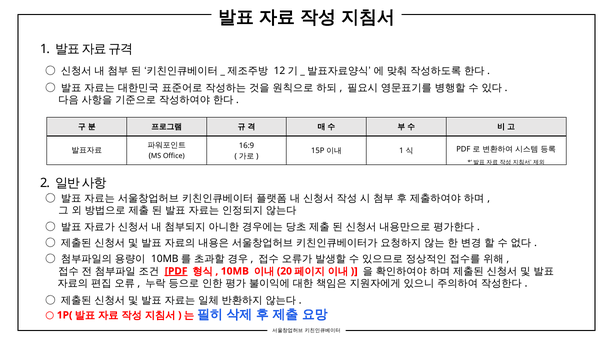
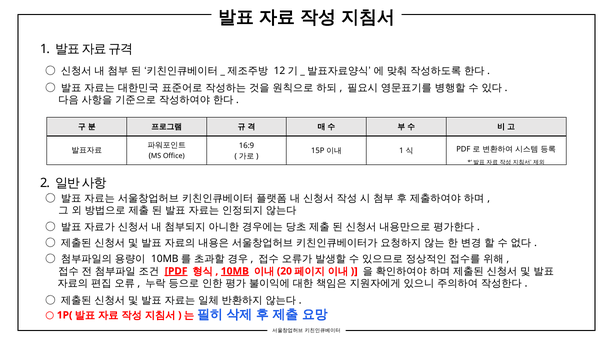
10MB underline: none -> present (235, 271)
